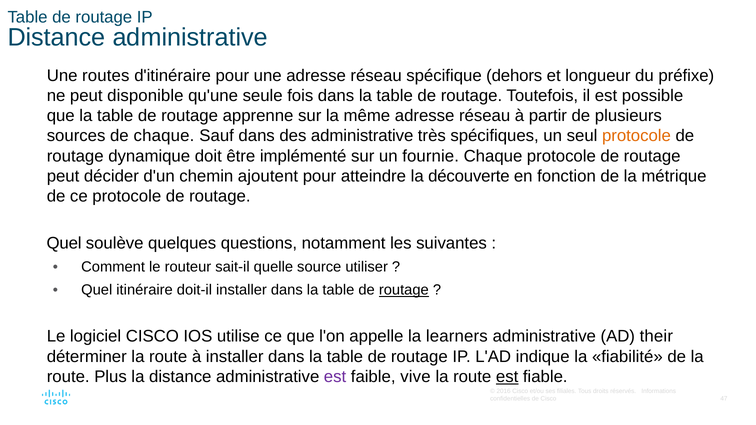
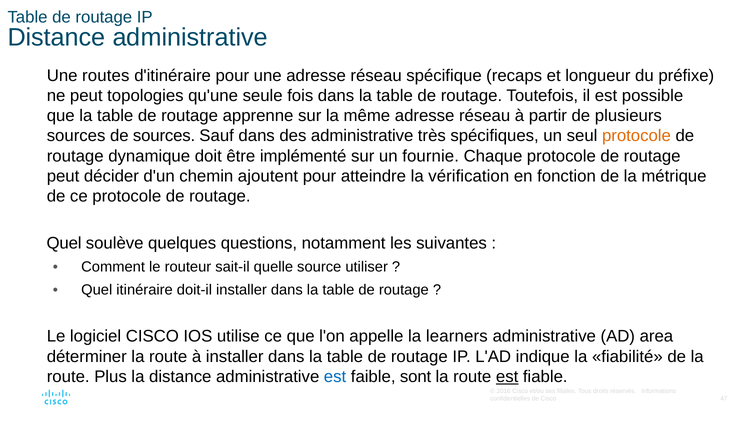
dehors: dehors -> recaps (514, 76)
disponible: disponible -> topologies (145, 96)
de chaque: chaque -> sources (164, 136)
découverte: découverte -> vérification (469, 176)
routage underline: present -> none (404, 290)
their: their -> area (656, 337)
est colour: purple -> blue (335, 377)
vive: vive -> sont (416, 377)
